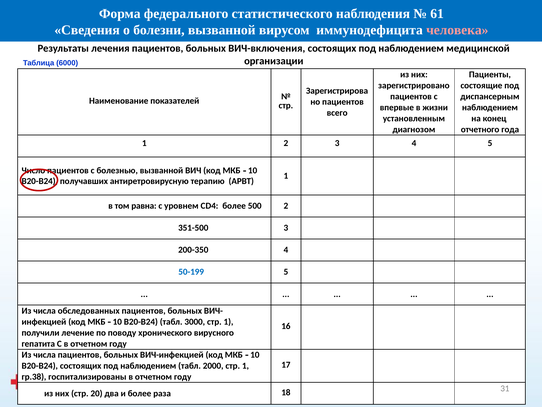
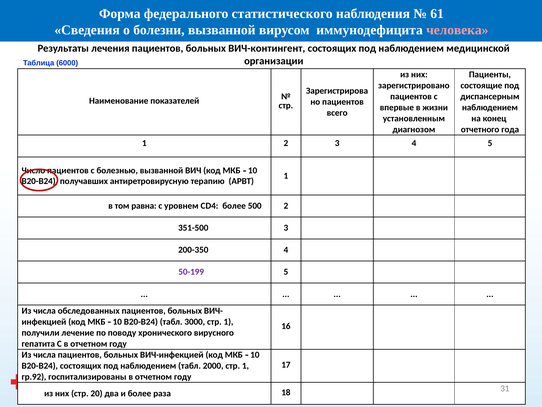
ВИЧ-включения: ВИЧ-включения -> ВИЧ-контингент (267, 48)
50-199 colour: blue -> purple (191, 272)
гр.38: гр.38 -> гр.92 (34, 376)
